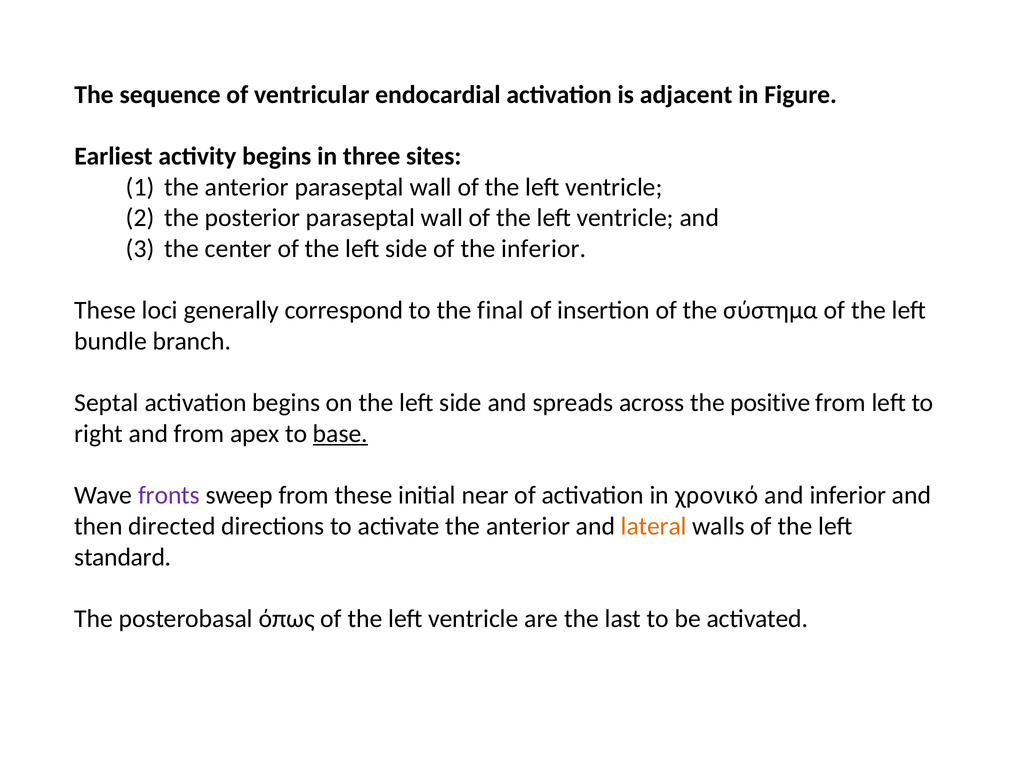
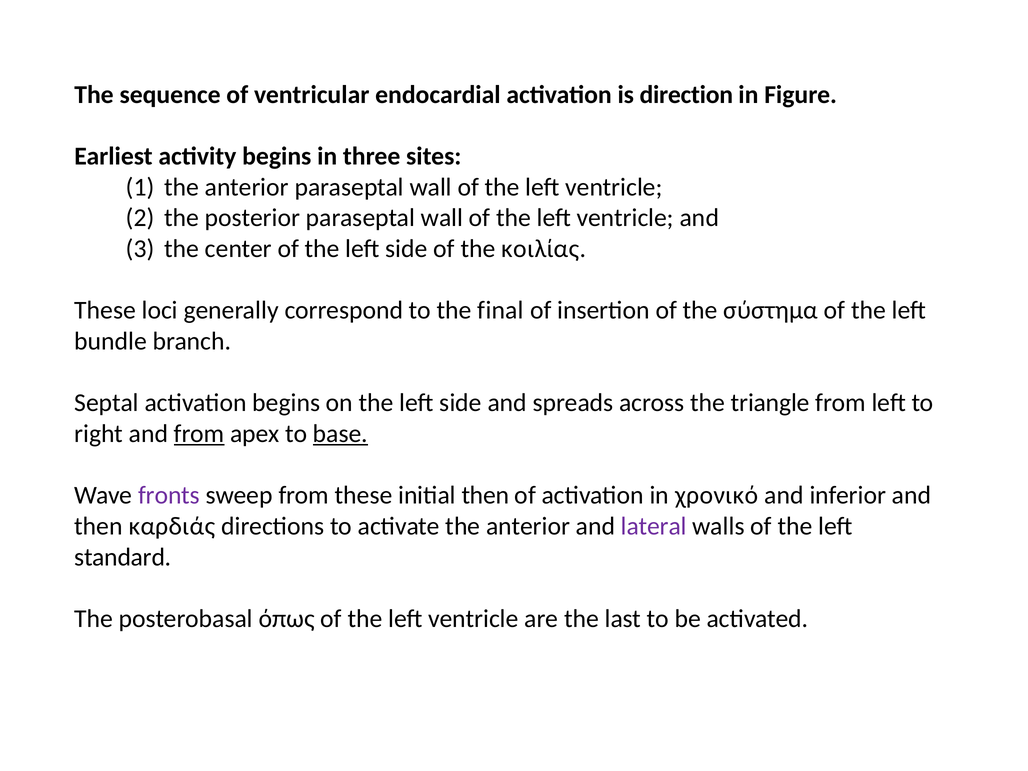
adjacent: adjacent -> direction (686, 95)
the inferior: inferior -> κοιλίας (544, 249)
positive: positive -> triangle (770, 403)
from underline: none -> present (199, 434)
initial near: near -> then (485, 495)
directed: directed -> καρδιάς (172, 526)
lateral colour: orange -> purple (654, 526)
